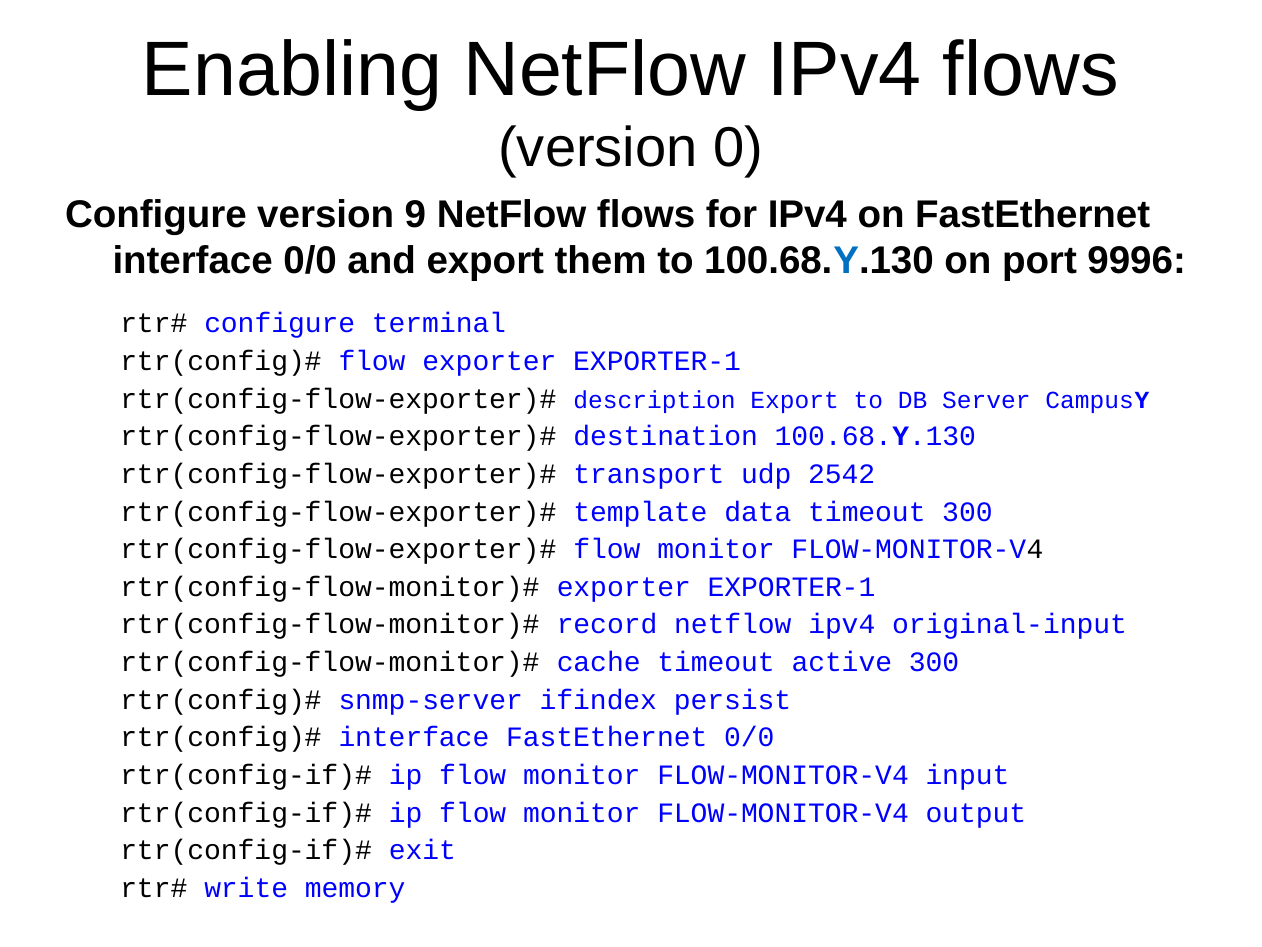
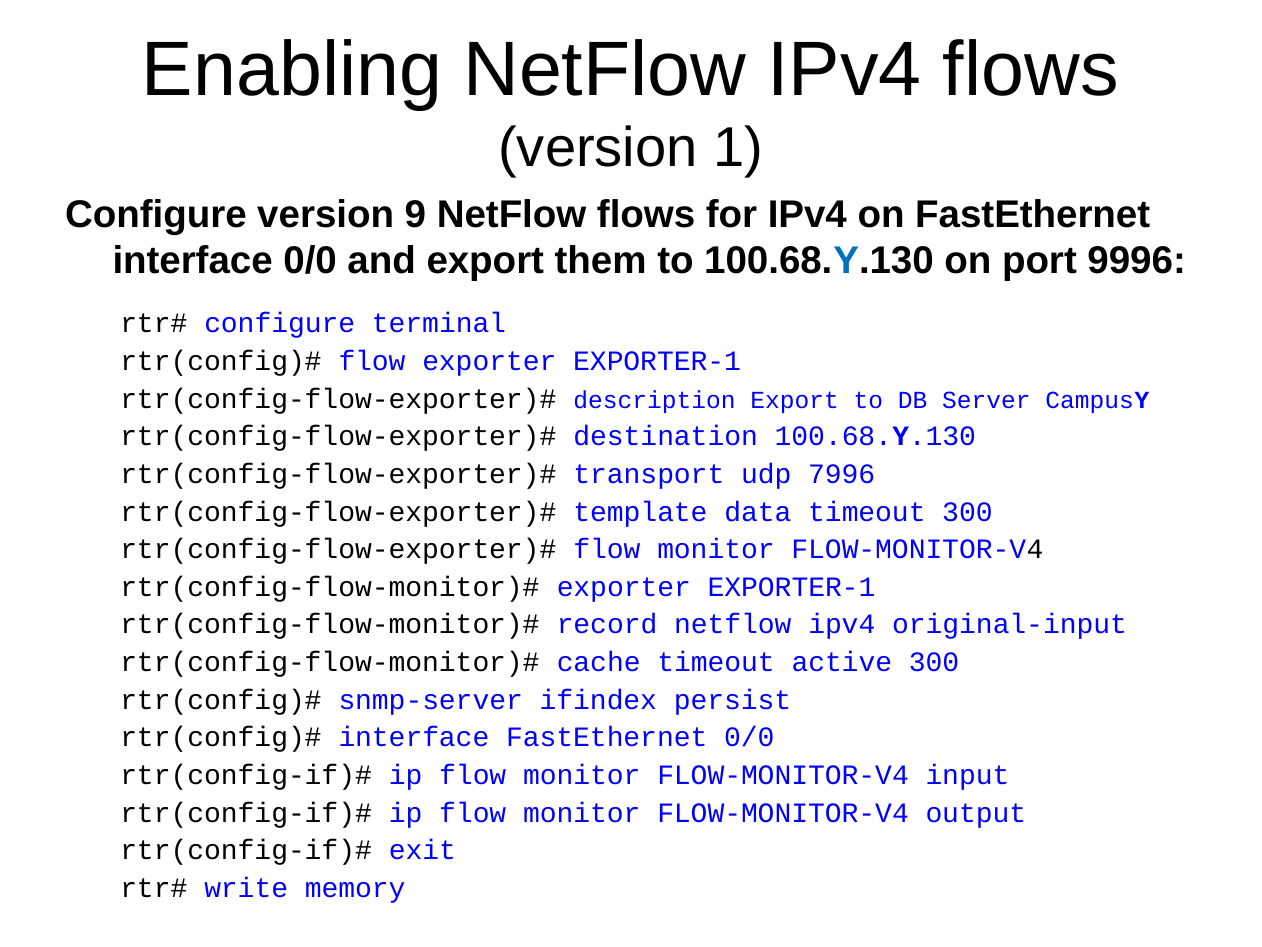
0: 0 -> 1 (738, 148)
2542: 2542 -> 7996 (842, 474)
